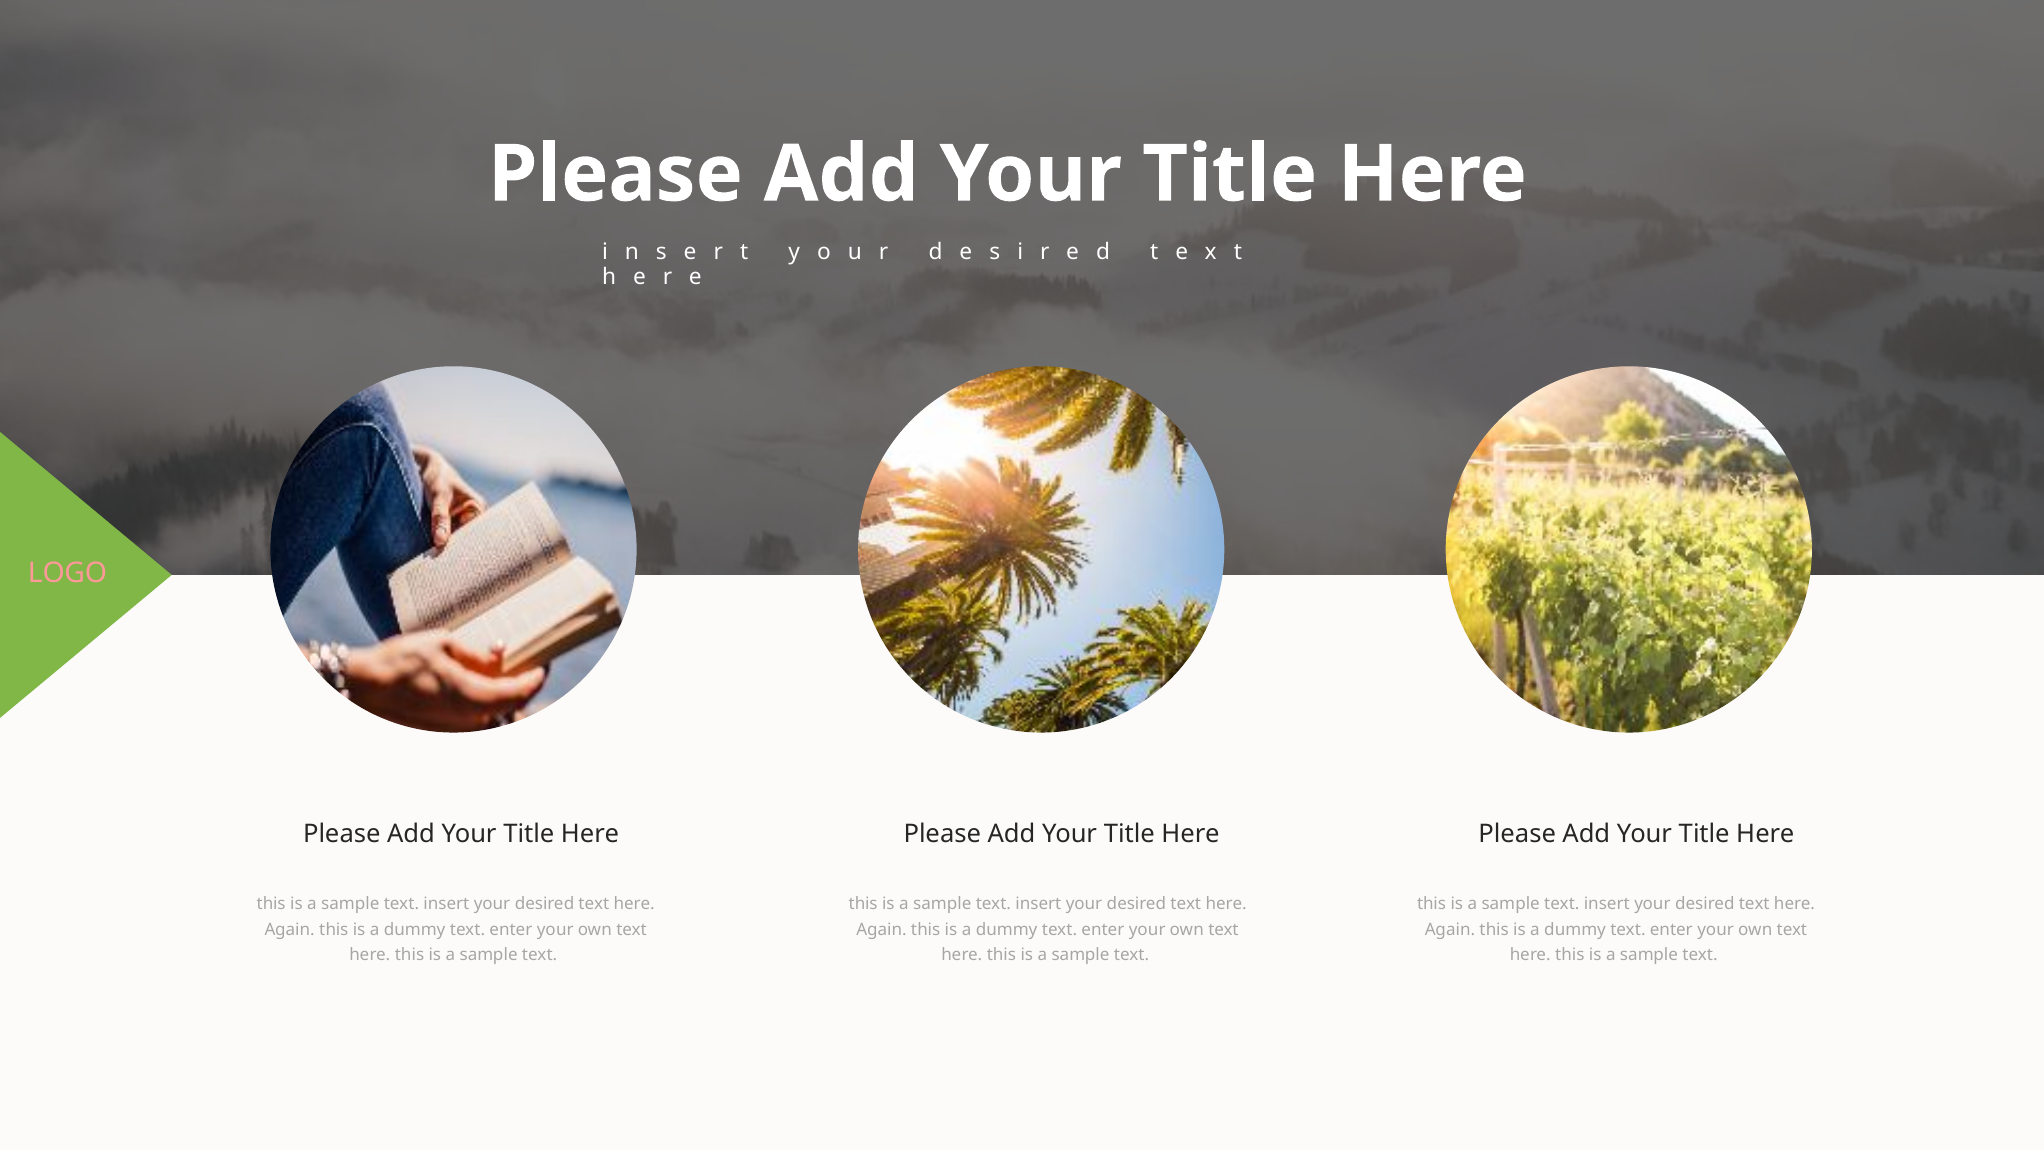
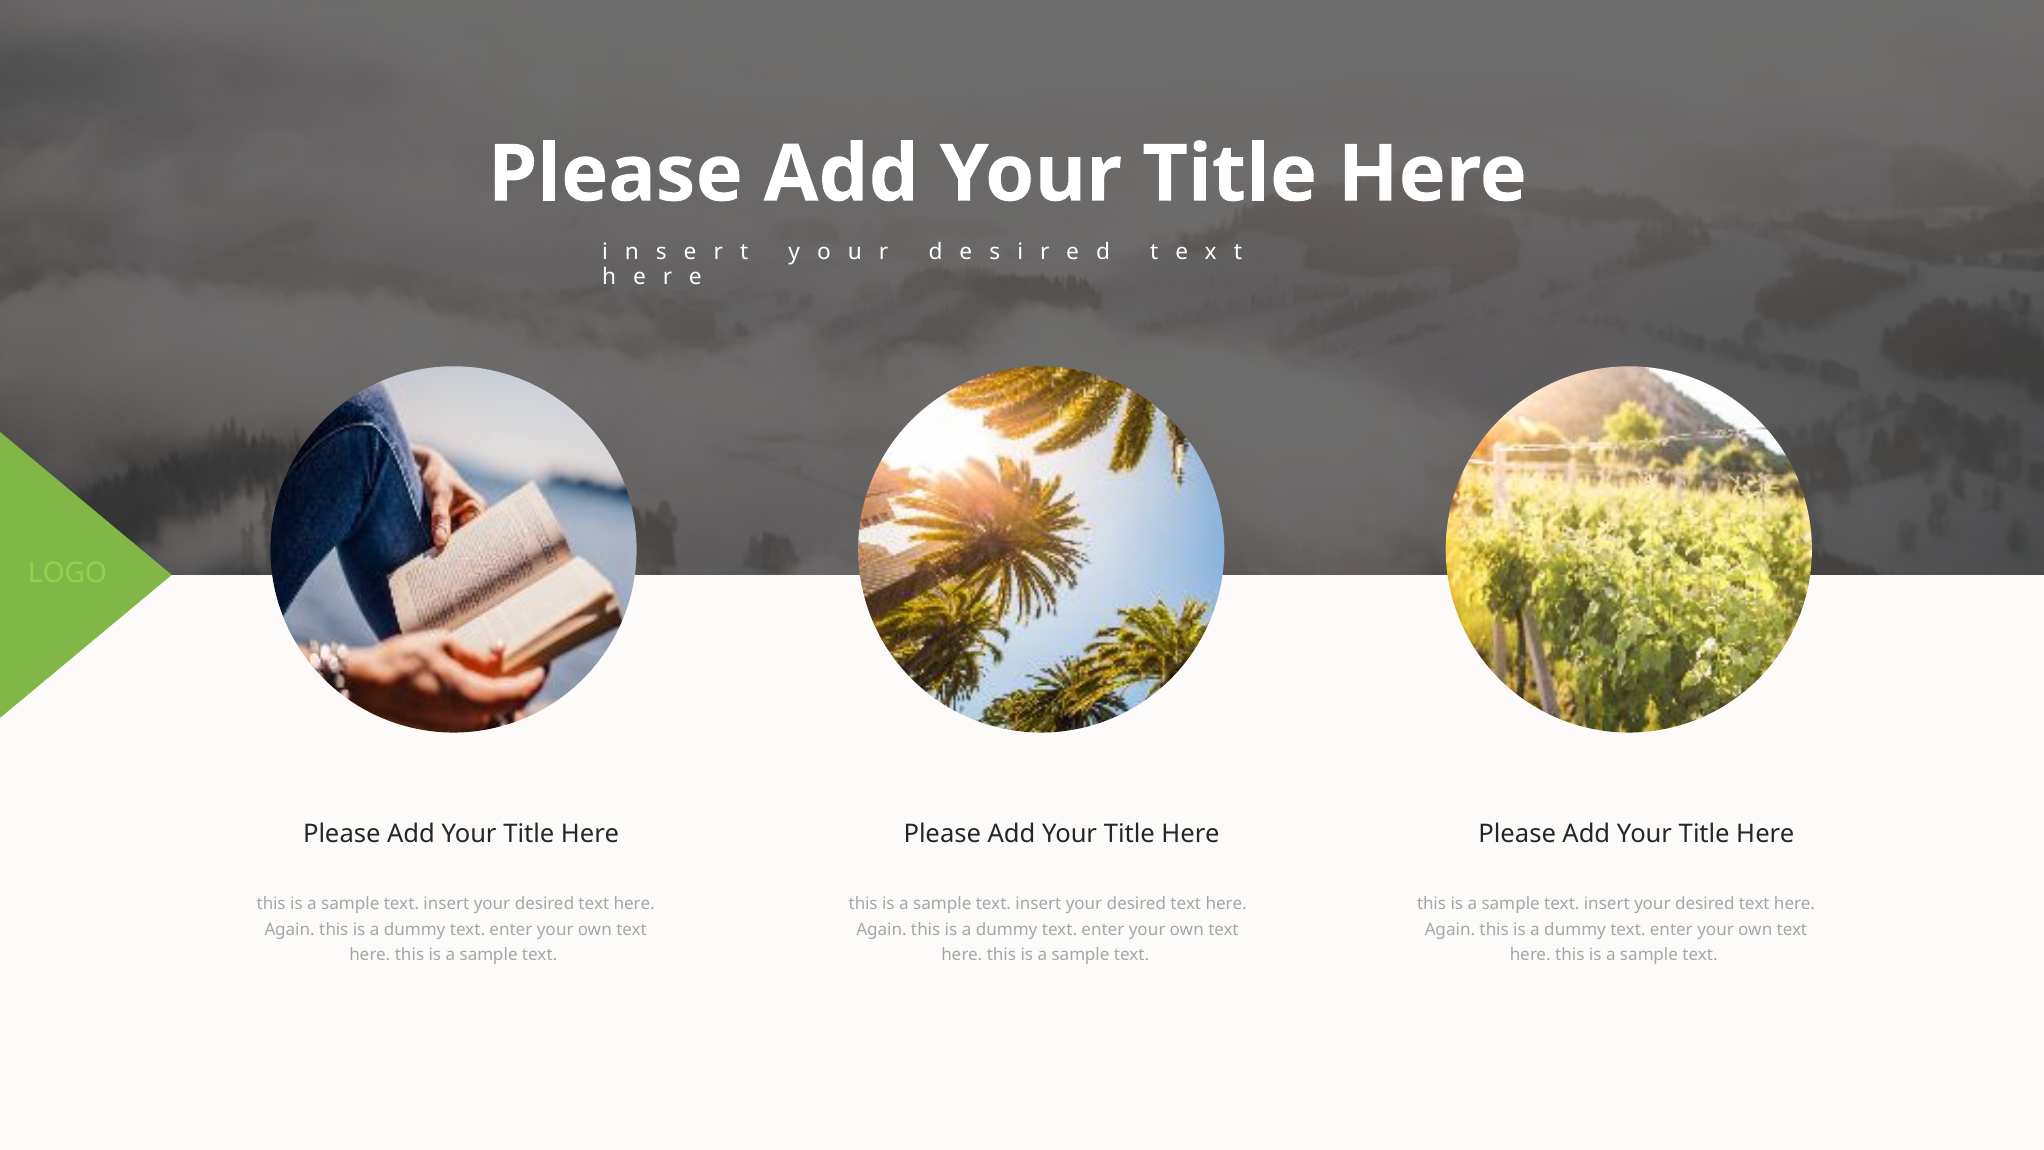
LOGO colour: pink -> light green (67, 573)
